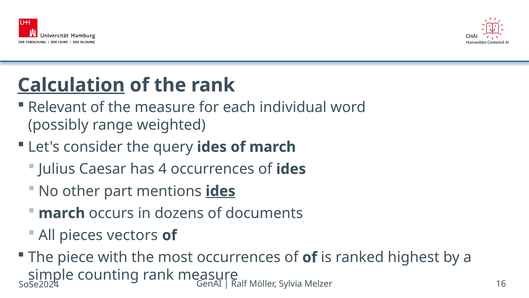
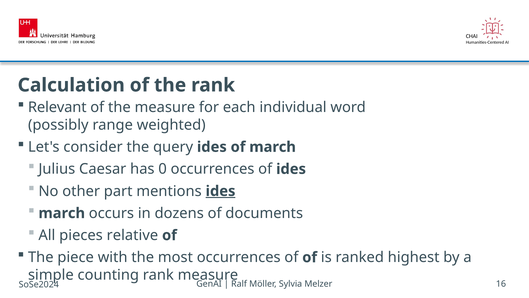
Calculation underline: present -> none (71, 85)
4: 4 -> 0 (163, 169)
vectors: vectors -> relative (132, 235)
